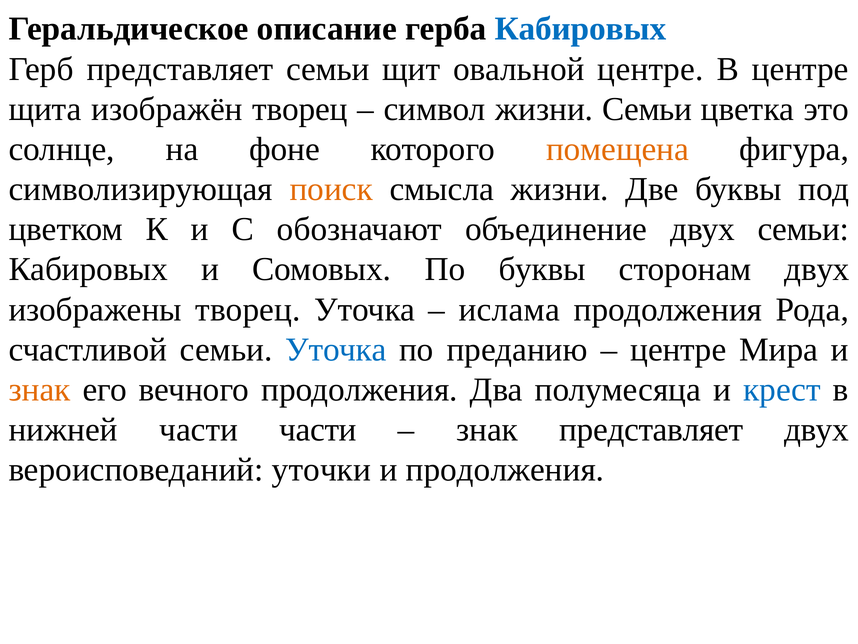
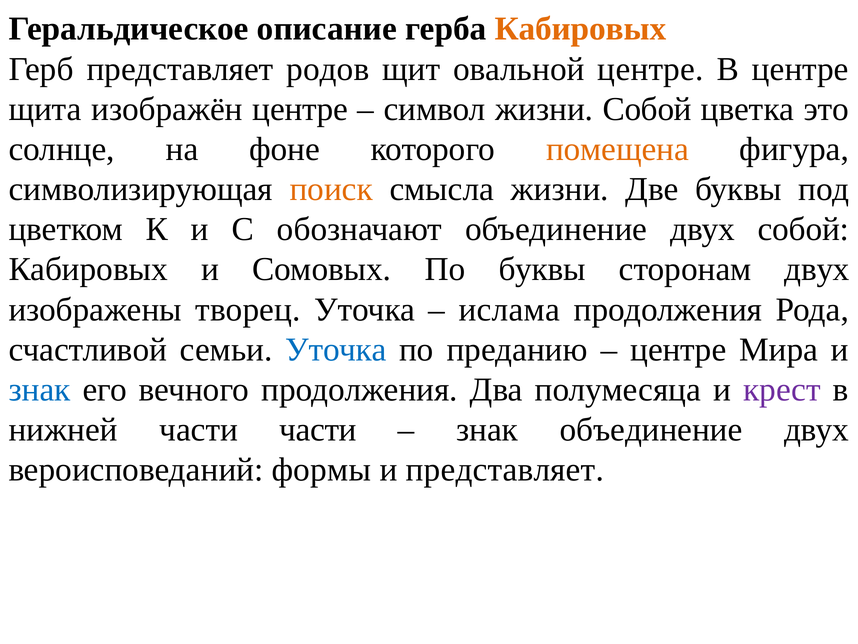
Кабировых colour: blue -> orange (581, 29)
представляет семьи: семьи -> родов (328, 69)
изображён творец: творец -> центре (300, 109)
жизни Семьи: Семьи -> Собой (647, 109)
двух семьи: семьи -> собой (803, 229)
знак colour: orange -> blue (40, 389)
крест colour: blue -> purple (782, 389)
знак представляет: представляет -> объединение (651, 430)
уточки: уточки -> формы (321, 470)
и продолжения: продолжения -> представляет (505, 470)
